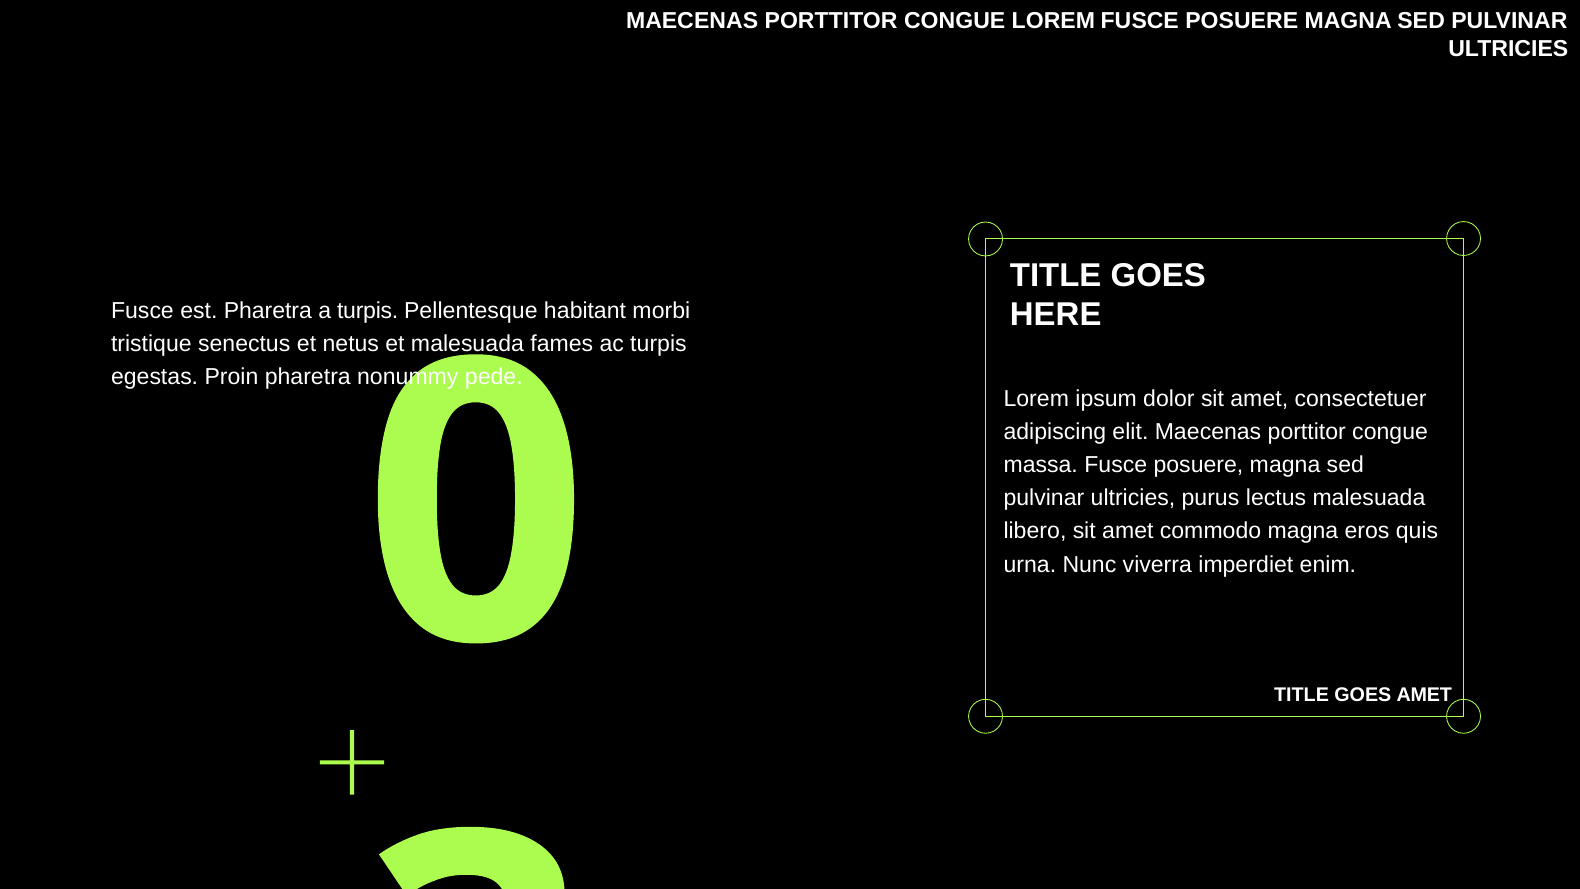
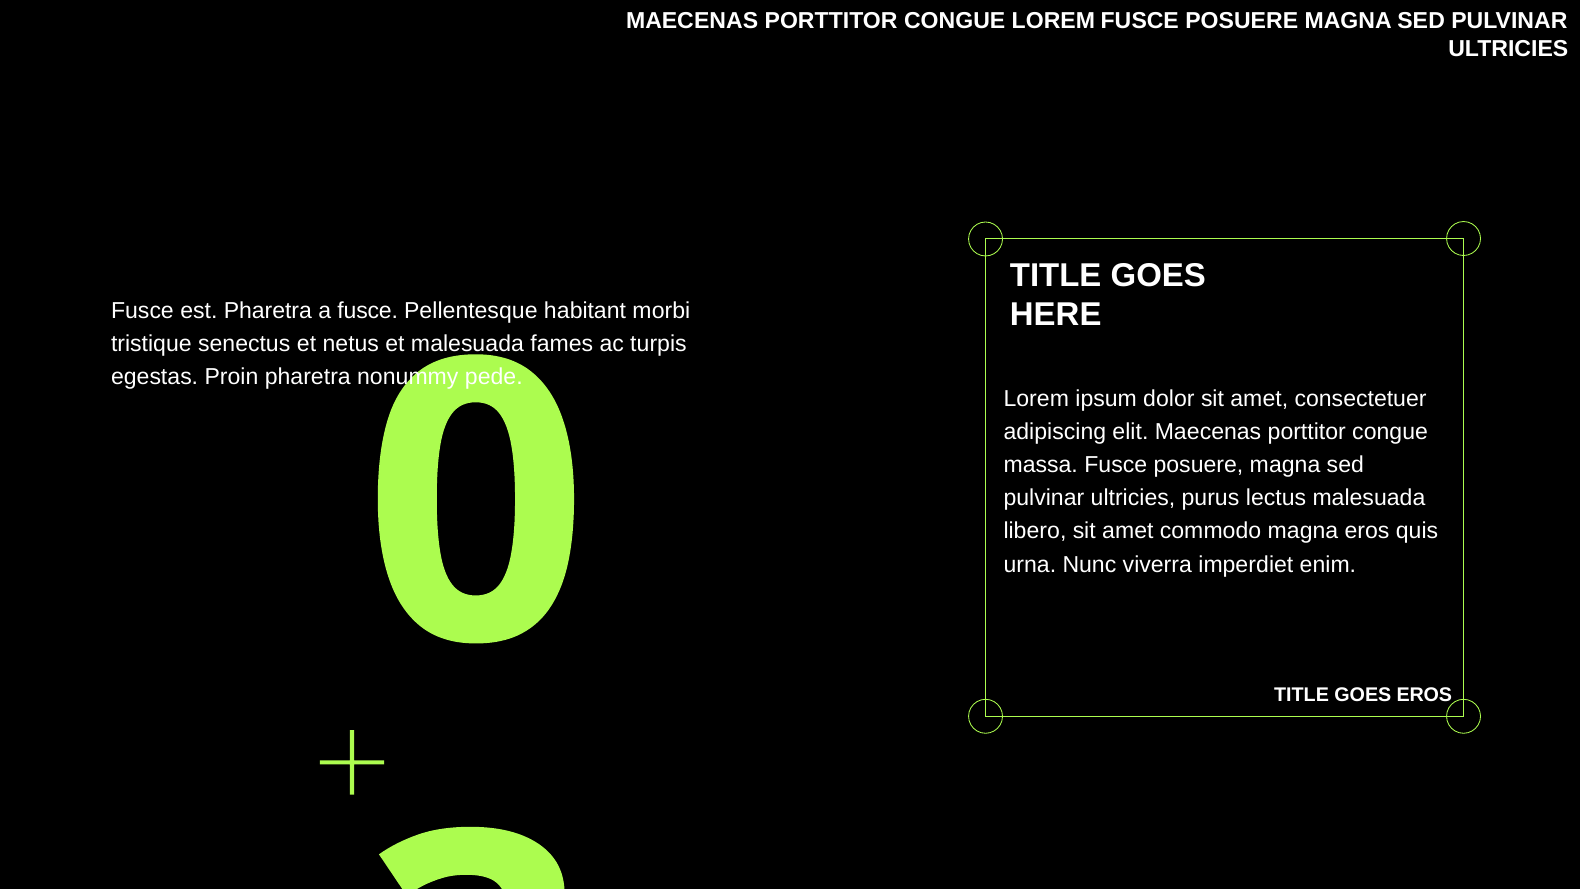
a turpis: turpis -> fusce (368, 310)
GOES AMET: AMET -> EROS (1424, 695)
